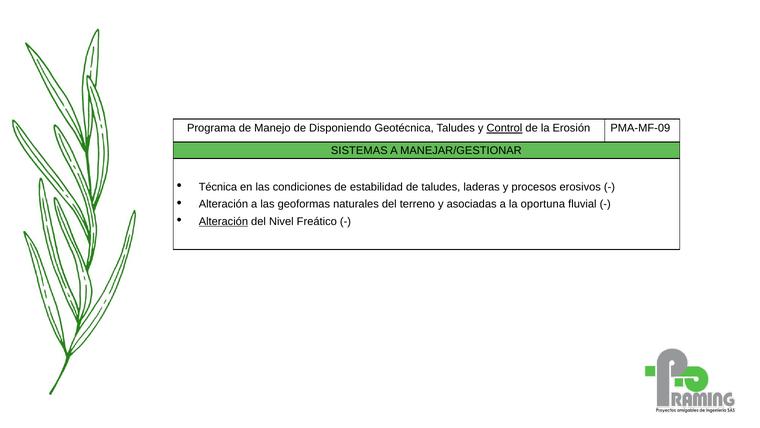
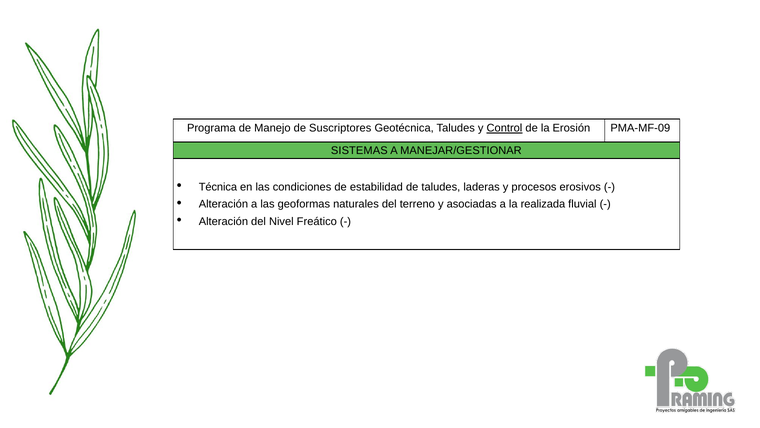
Disponiendo: Disponiendo -> Suscriptores (340, 128)
oportuna: oportuna -> realizada (543, 204)
Alteración underline: present -> none (223, 221)
